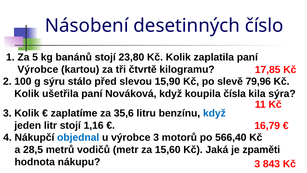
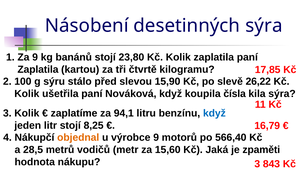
desetinných číslo: číslo -> sýra (264, 26)
Za 5: 5 -> 9 (35, 57)
Výrobce: Výrobce -> Zaplatila (38, 69)
79,96: 79,96 -> 26,22 (258, 81)
35,6: 35,6 -> 94,1 (124, 113)
1,16: 1,16 -> 8,25 (94, 125)
objednal colour: blue -> orange (78, 137)
výrobce 3: 3 -> 9 (156, 137)
